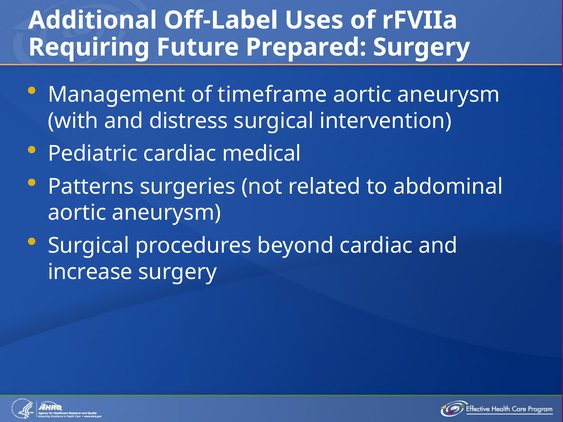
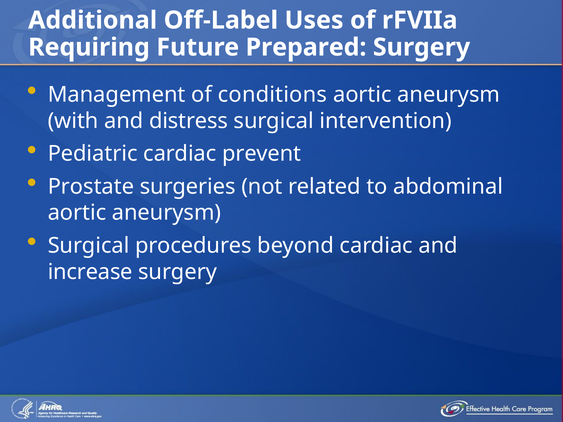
timeframe: timeframe -> conditions (272, 95)
medical: medical -> prevent (262, 154)
Patterns: Patterns -> Prostate (91, 187)
